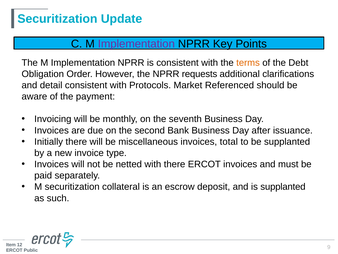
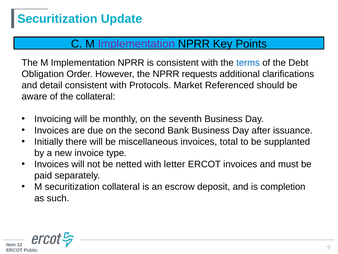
terms colour: orange -> blue (248, 63)
the payment: payment -> collateral (96, 96)
with there: there -> letter (175, 164)
is supplanted: supplanted -> completion (283, 187)
